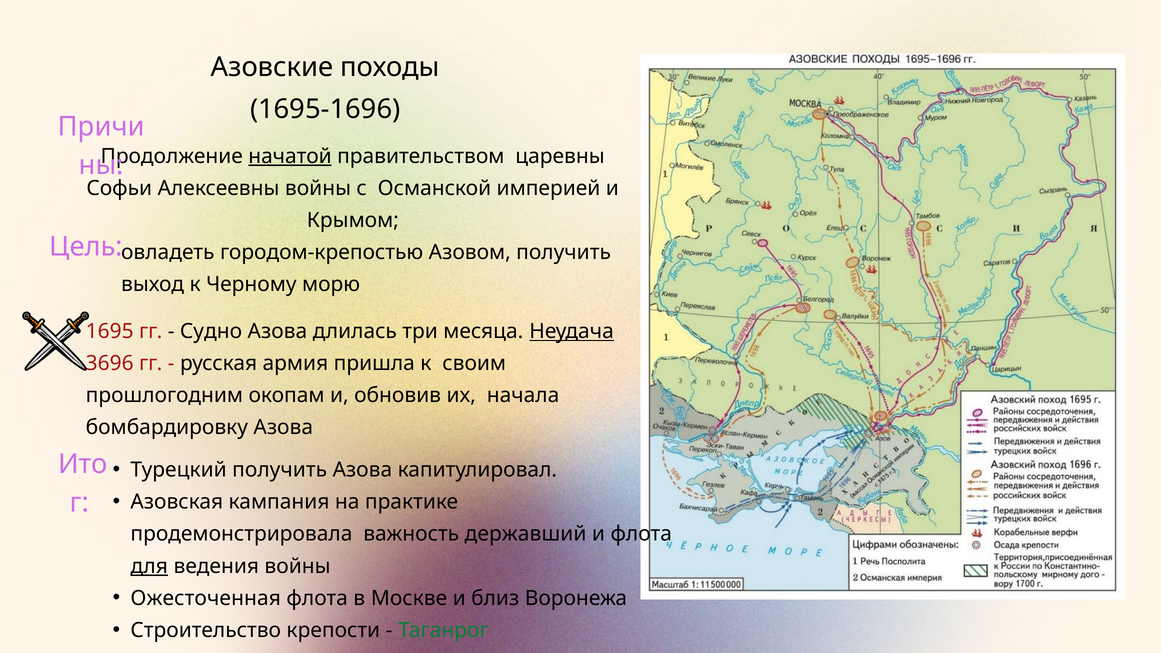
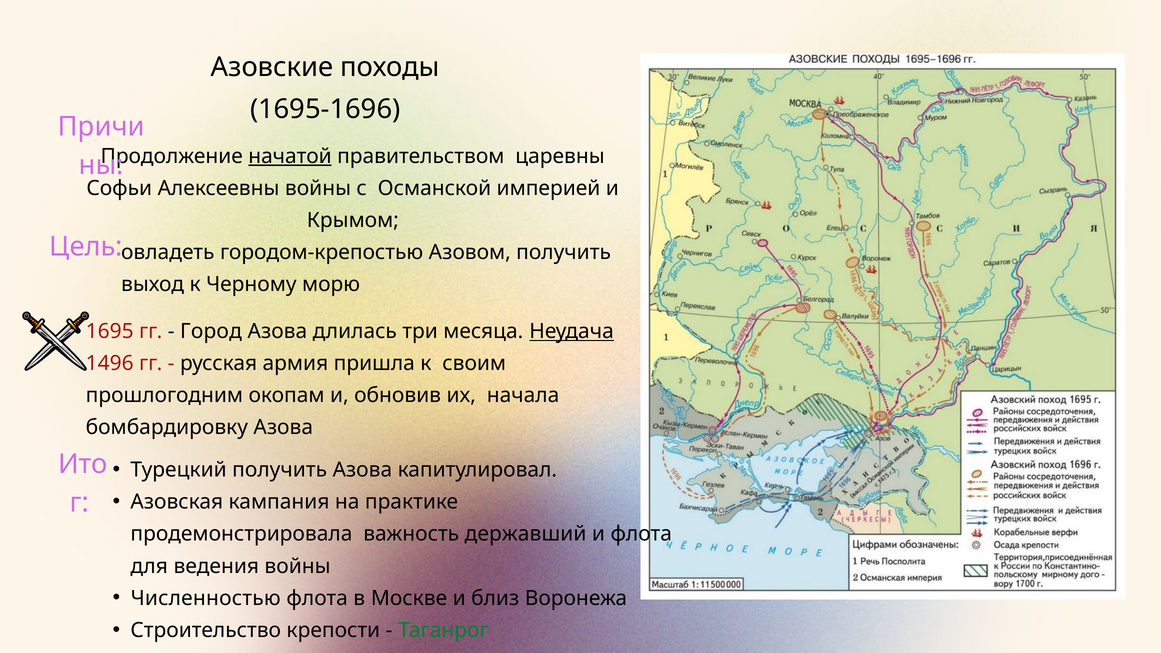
Судно: Судно -> Город (211, 331)
3696: 3696 -> 1496 (110, 363)
для underline: present -> none (149, 566)
Ожесточенная: Ожесточенная -> Численностью (206, 598)
